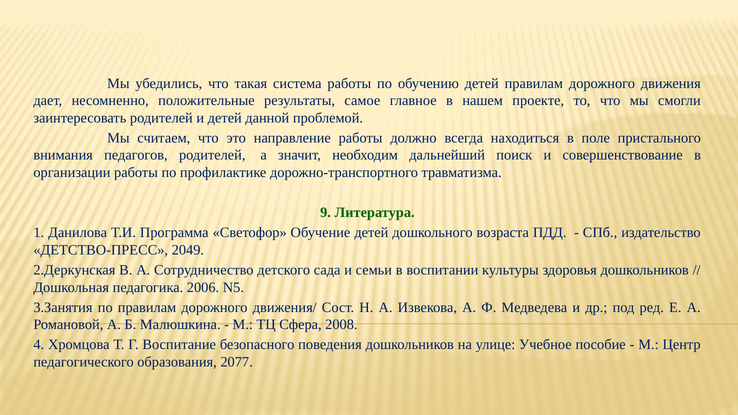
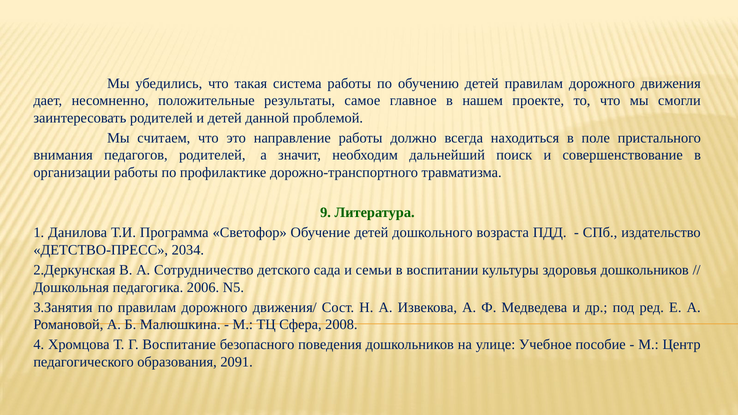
2049: 2049 -> 2034 (188, 250)
2077: 2077 -> 2091 (237, 362)
